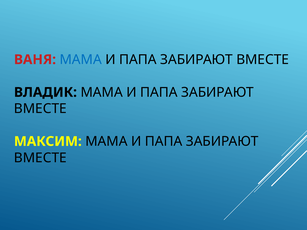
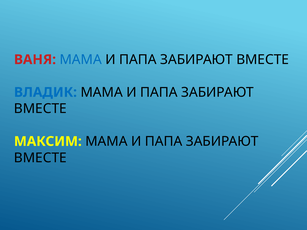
ВЛАДИК colour: black -> blue (45, 92)
